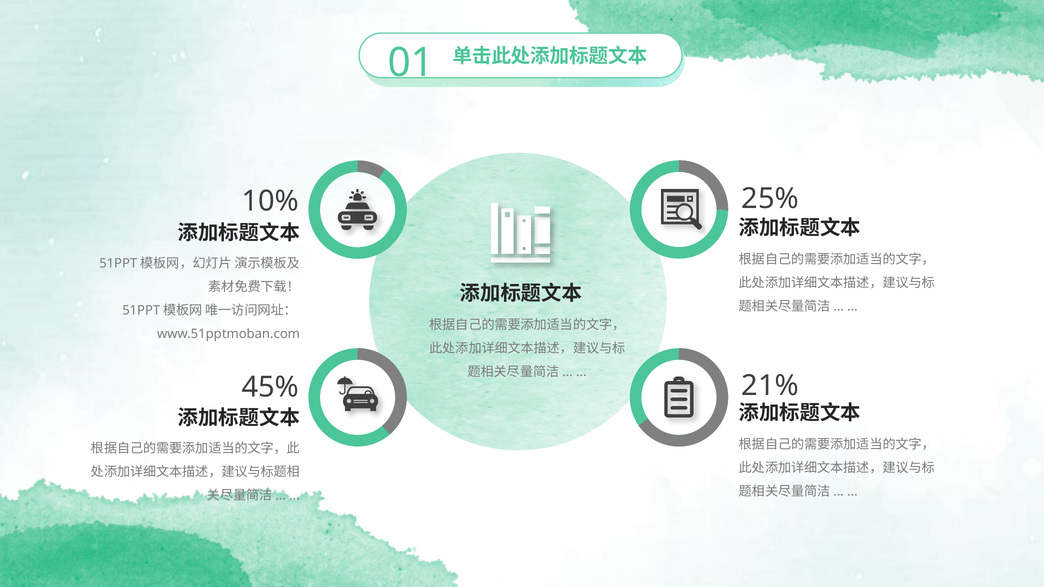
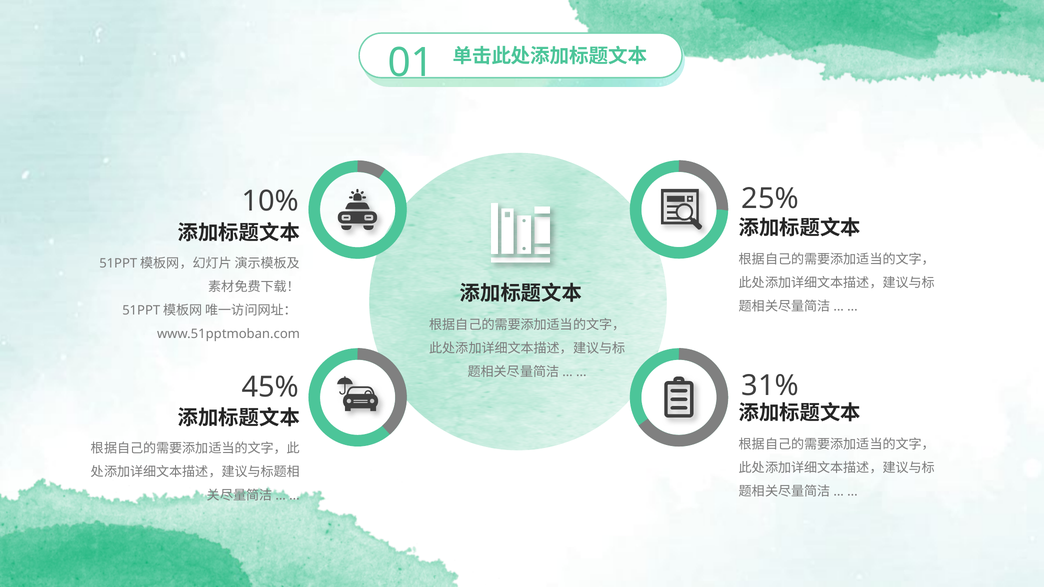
21%: 21% -> 31% (770, 386)
